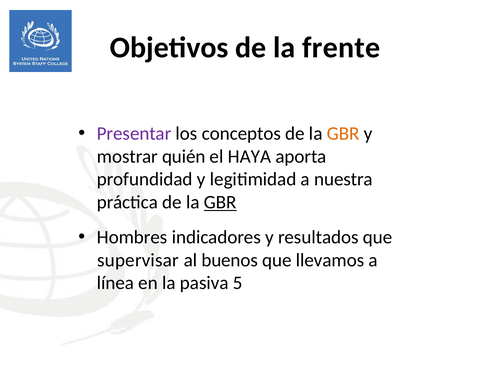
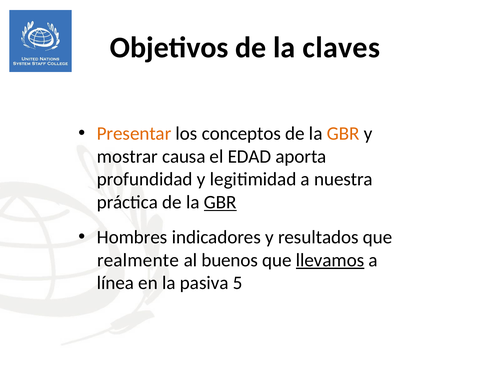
frente: frente -> claves (341, 48)
Presentar colour: purple -> orange (134, 134)
quién: quién -> causa (184, 157)
HAYA: HAYA -> EDAD (249, 157)
supervisar: supervisar -> realmente (138, 260)
llevamos underline: none -> present (330, 260)
